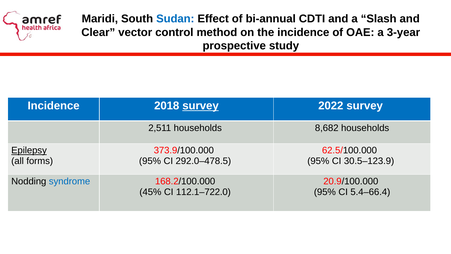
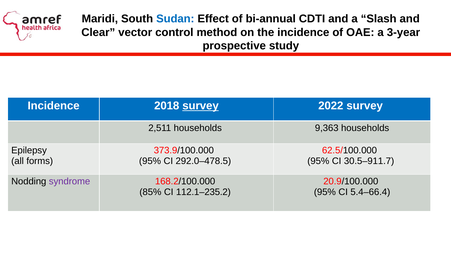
8,682: 8,682 -> 9,363 (327, 128)
Epilepsy underline: present -> none (29, 150)
30.5–123.9: 30.5–123.9 -> 30.5–911.7 (369, 161)
syndrome colour: blue -> purple (70, 181)
45%: 45% -> 85% (150, 192)
112.1–722.0: 112.1–722.0 -> 112.1–235.2 (203, 192)
